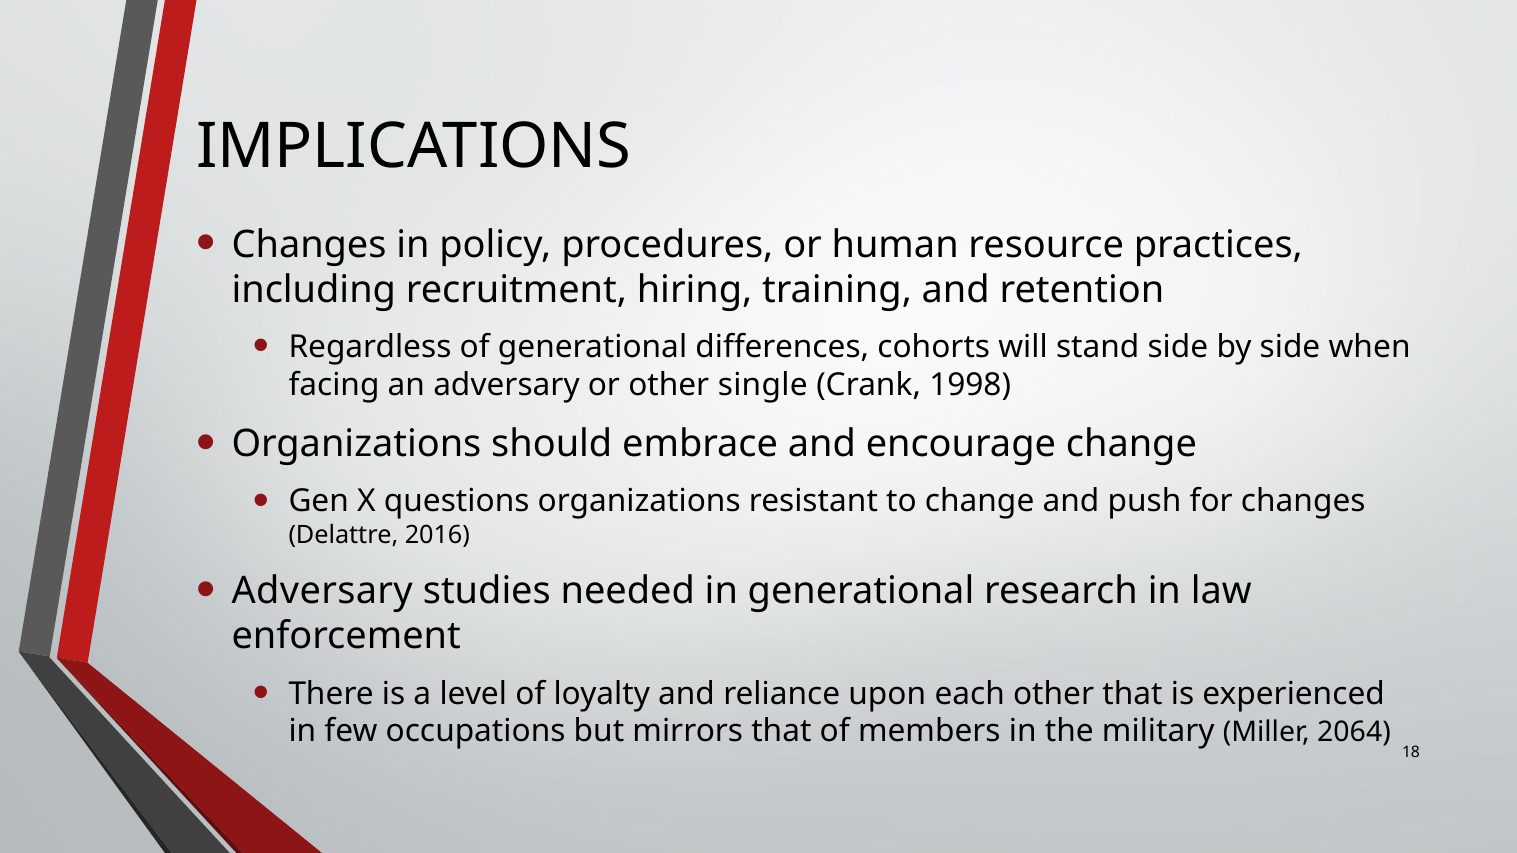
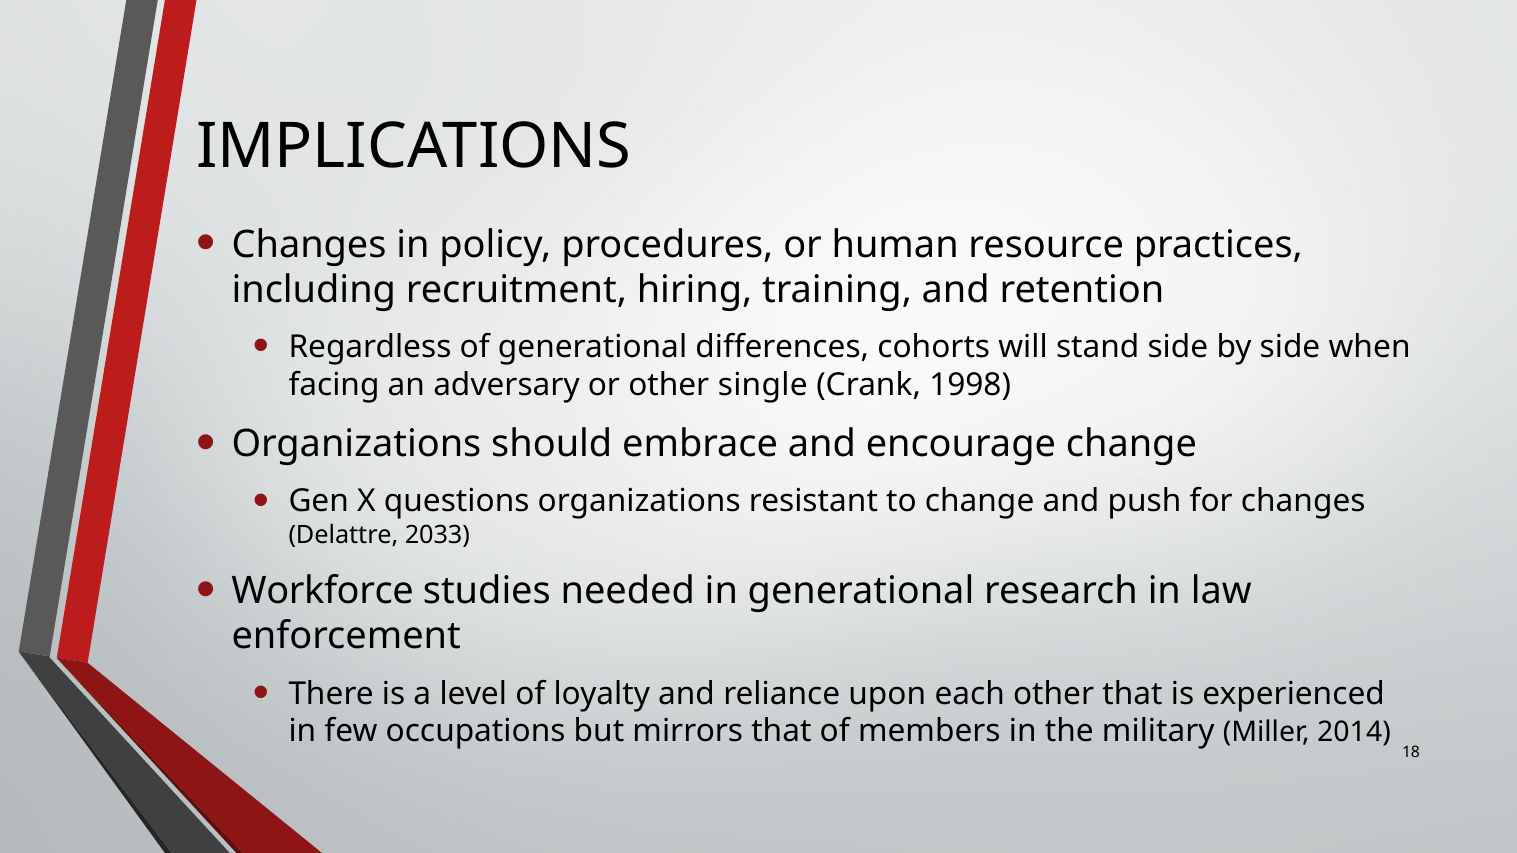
2016: 2016 -> 2033 (437, 535)
Adversary: Adversary -> Workforce (323, 591)
2064: 2064 -> 2014 (1354, 733)
